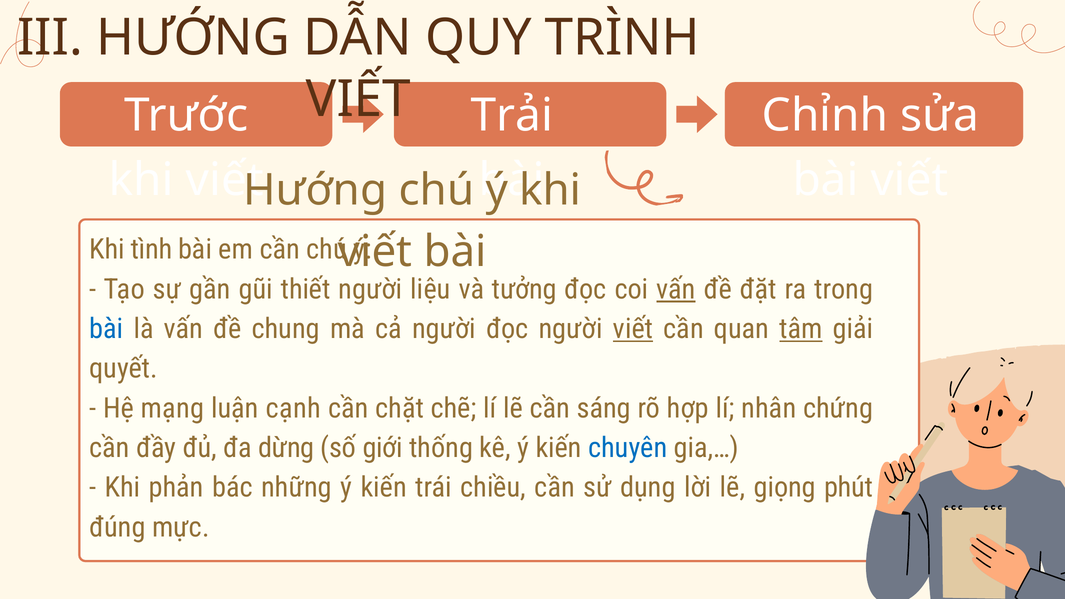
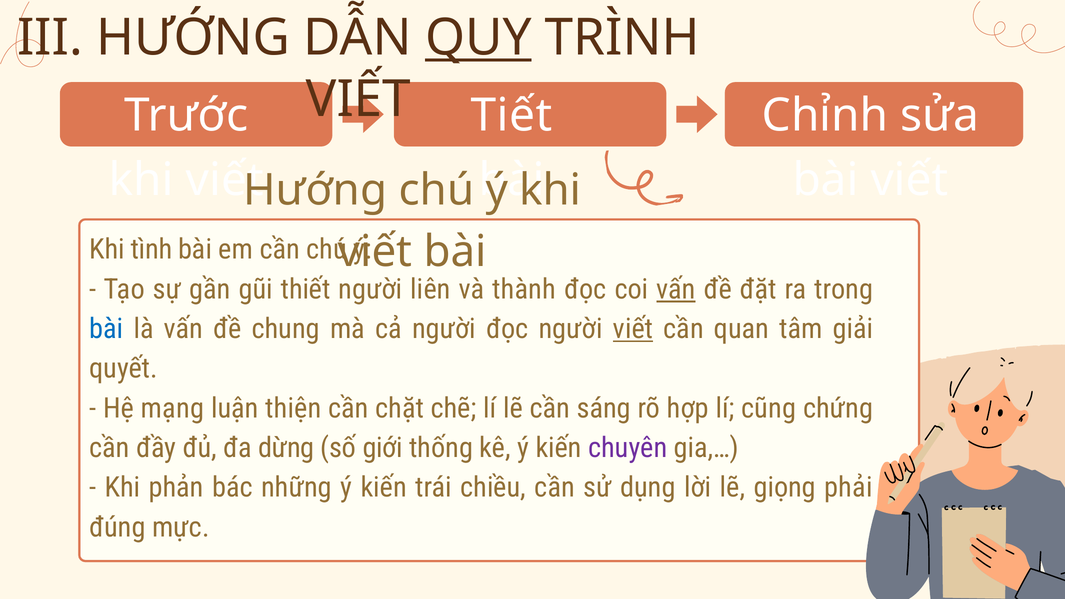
QUY underline: none -> present (478, 38)
Trải: Trải -> Tiết (512, 116)
liệu: liệu -> liên (430, 289)
tưởng: tưởng -> thành (524, 289)
tâm underline: present -> none (801, 329)
cạnh: cạnh -> thiện (293, 408)
nhân: nhân -> cũng (769, 408)
chuyên colour: blue -> purple (628, 448)
phút: phút -> phải (848, 488)
